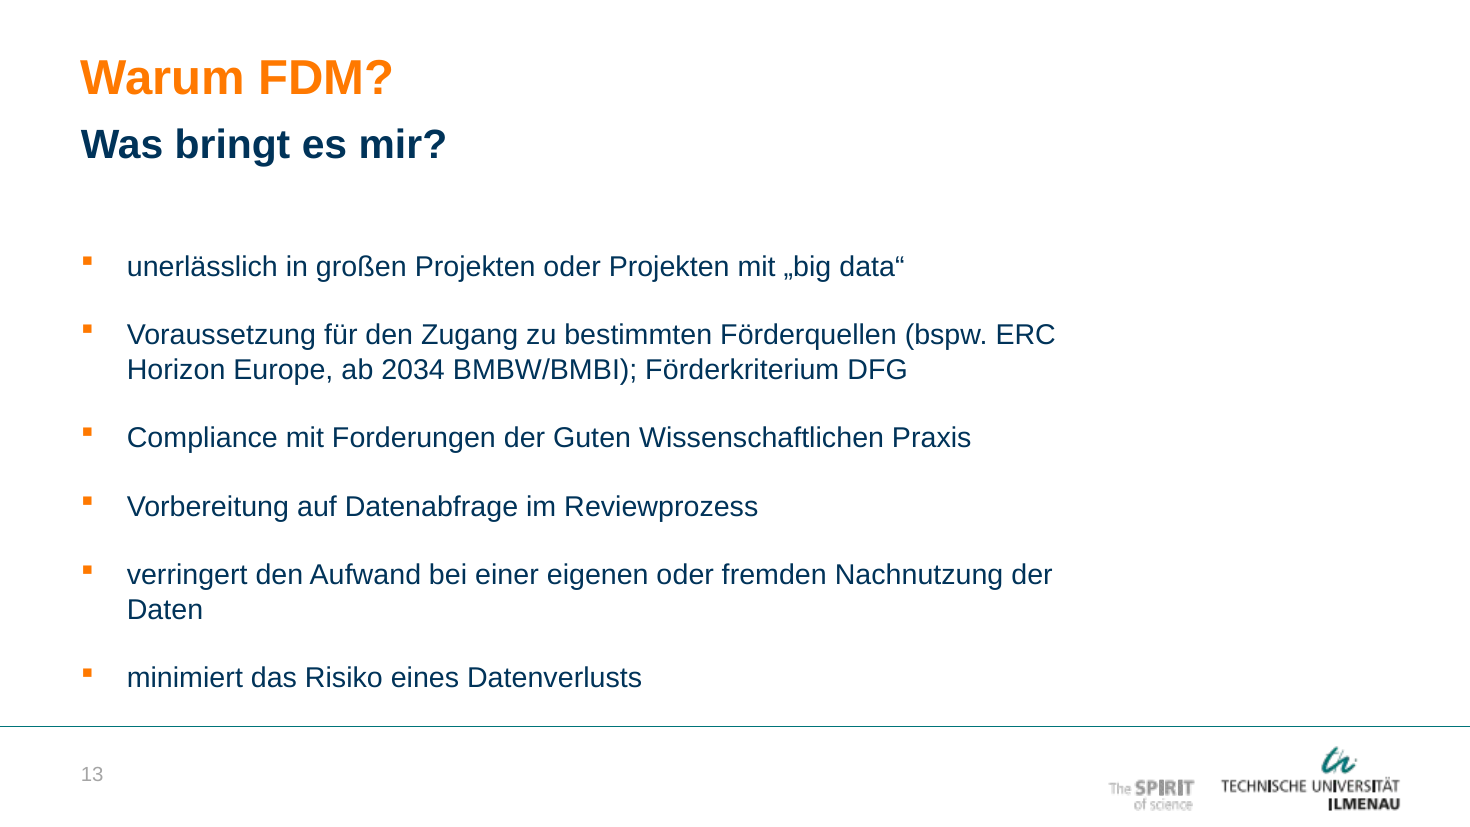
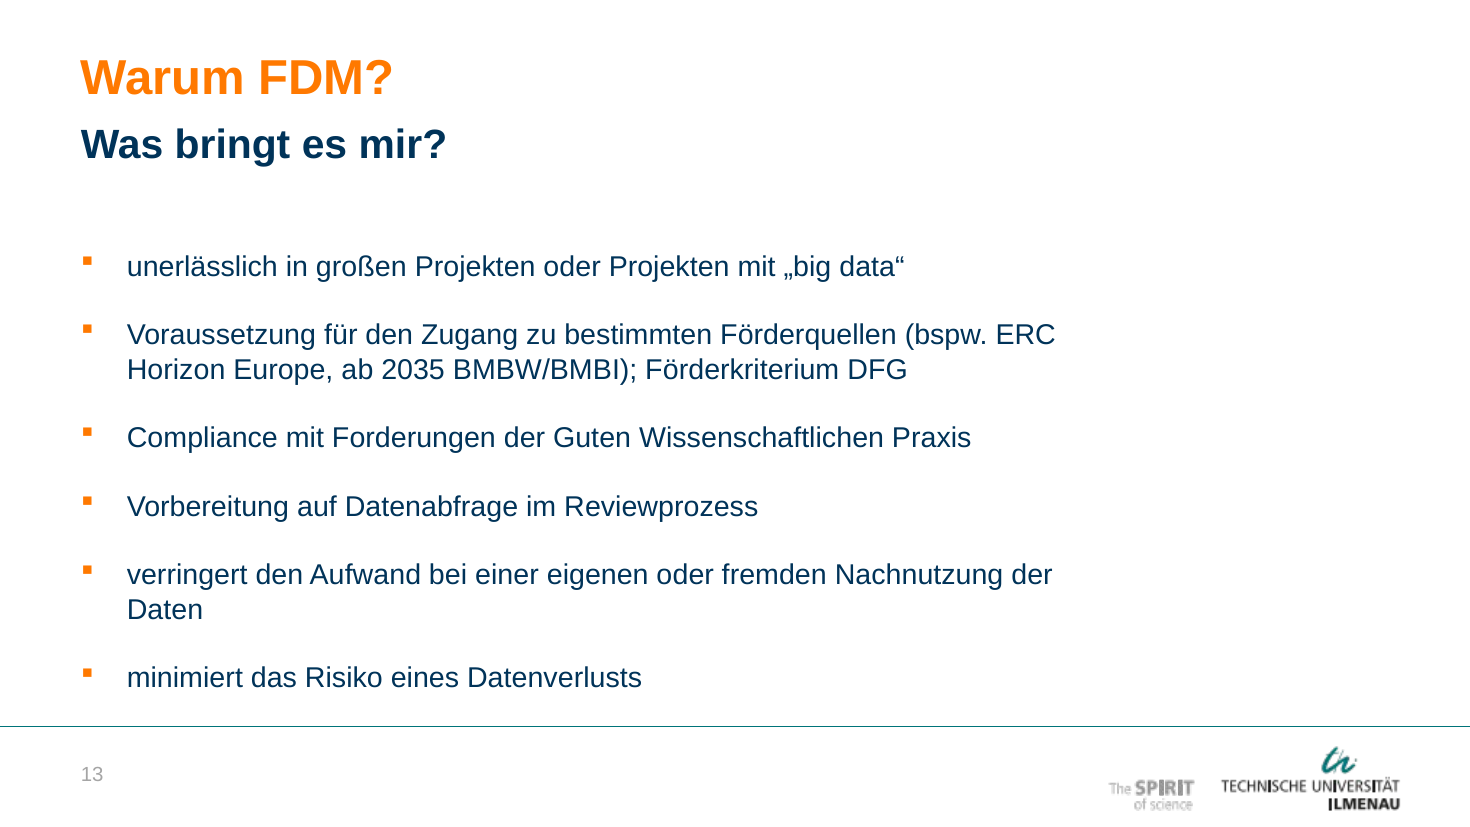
2034: 2034 -> 2035 (413, 370)
